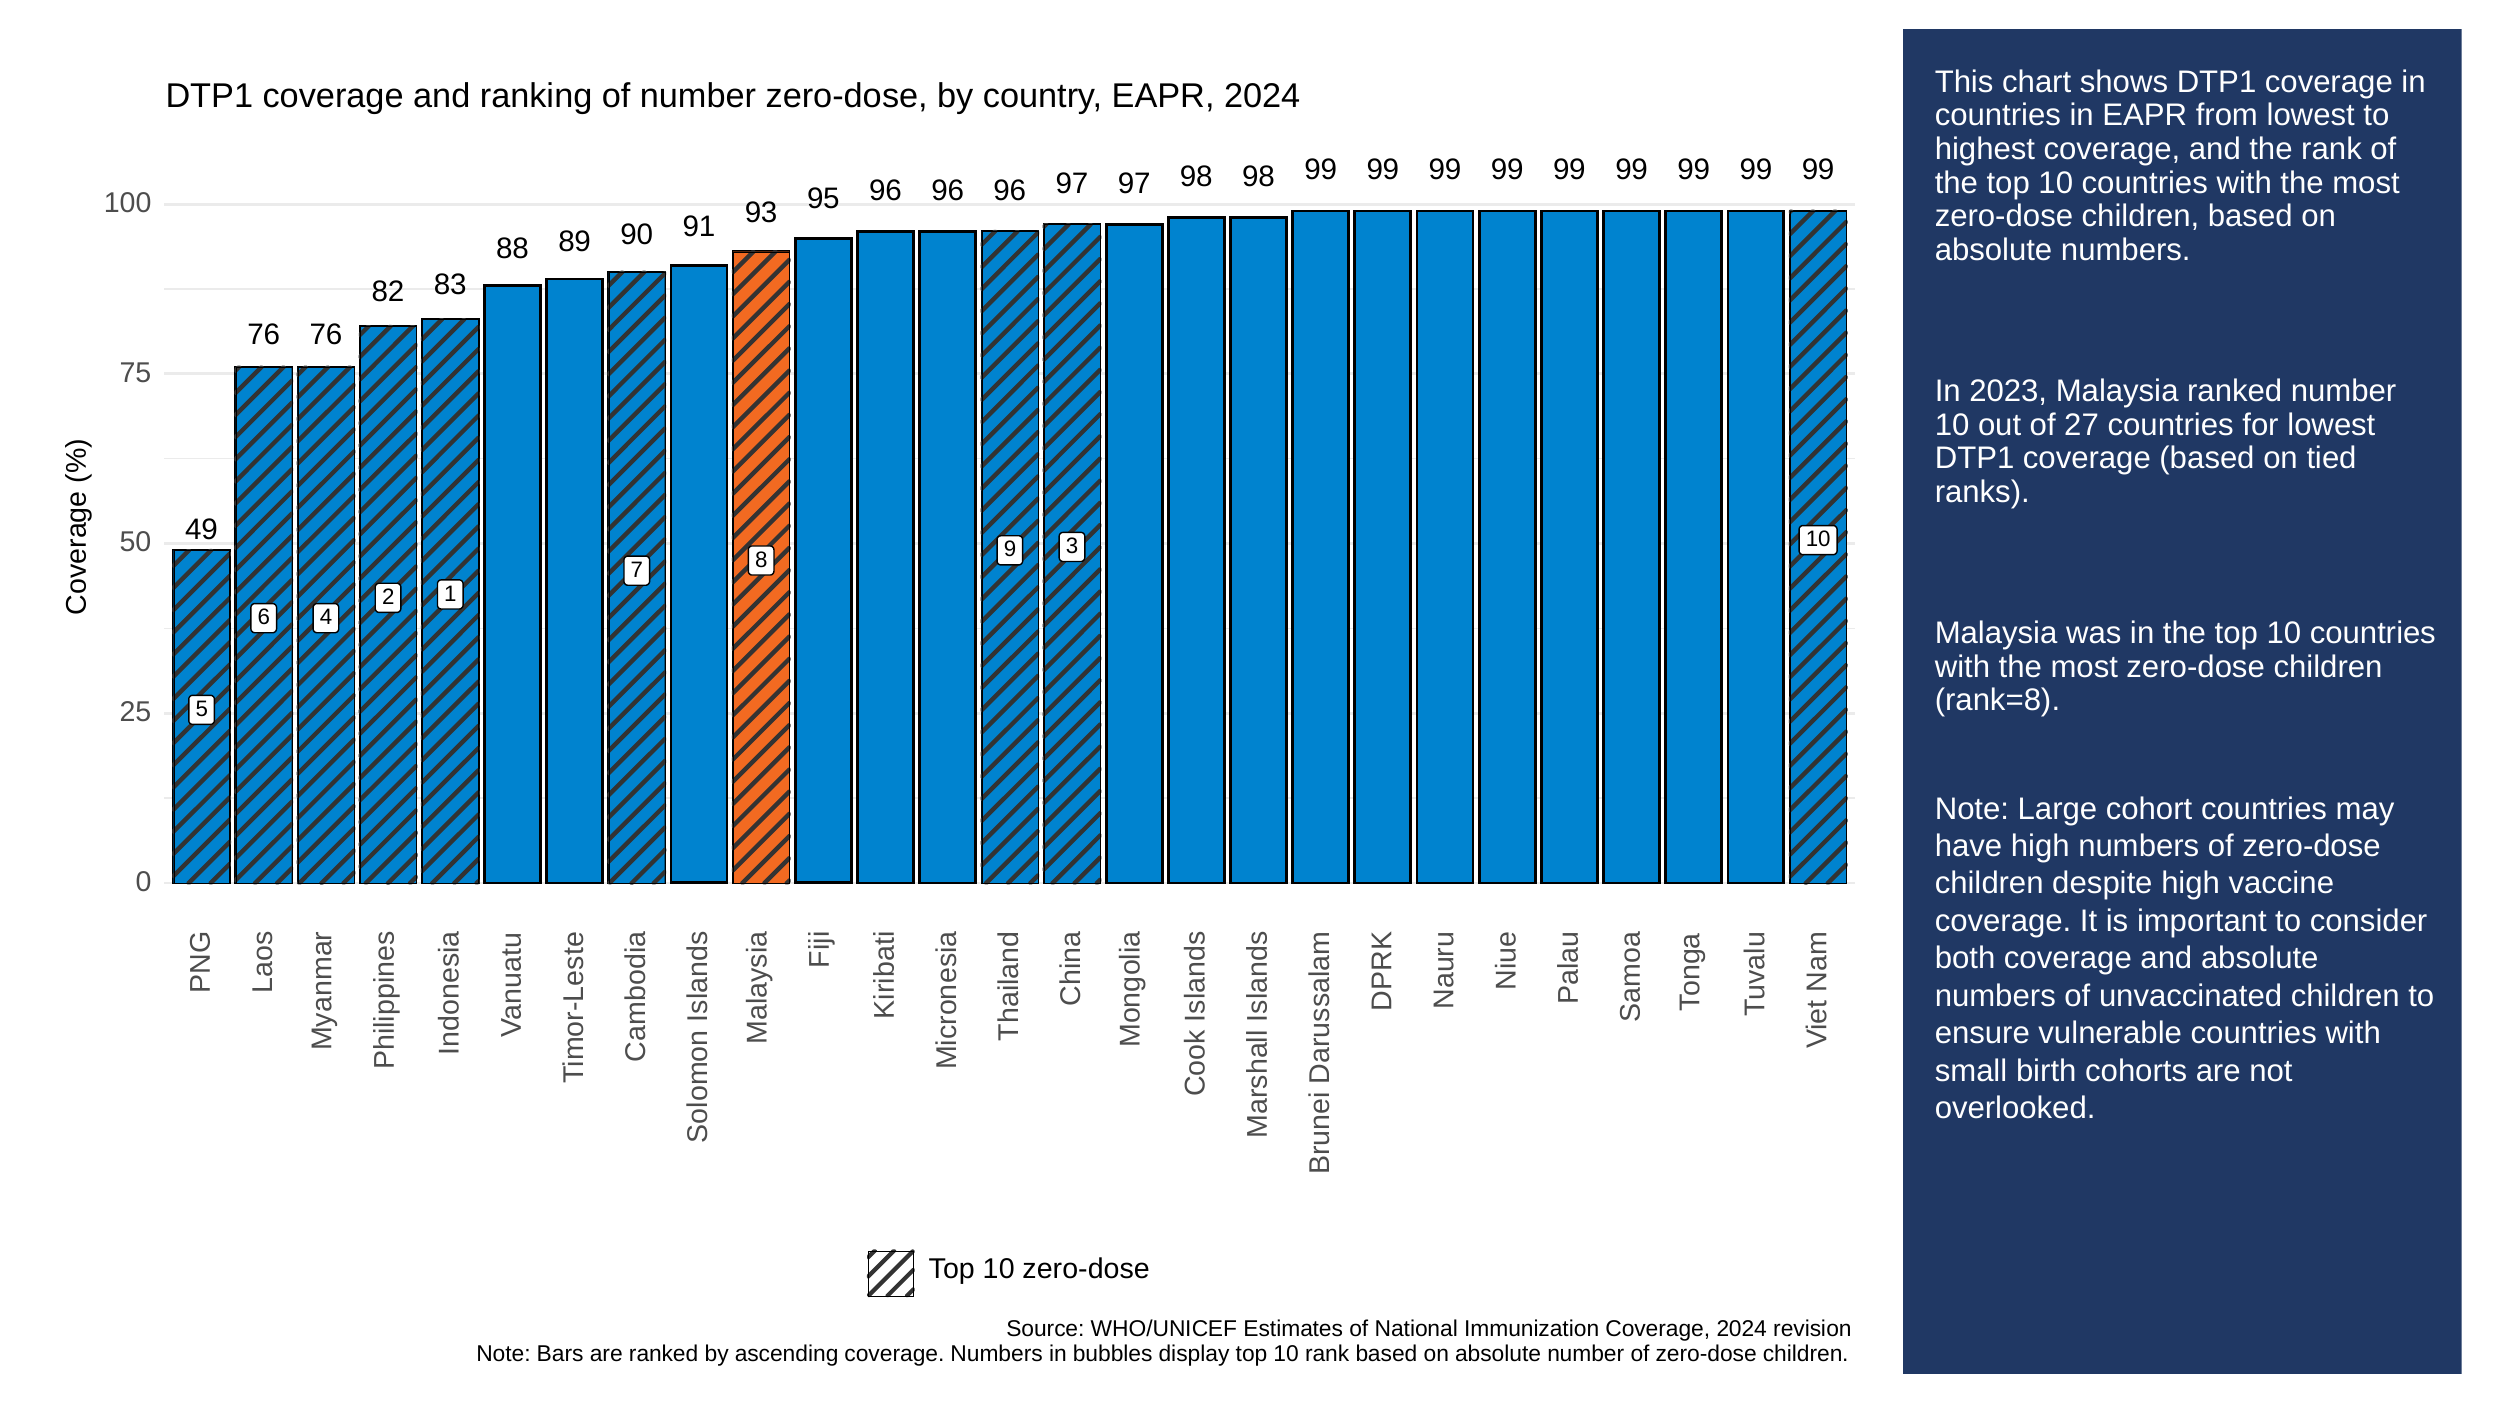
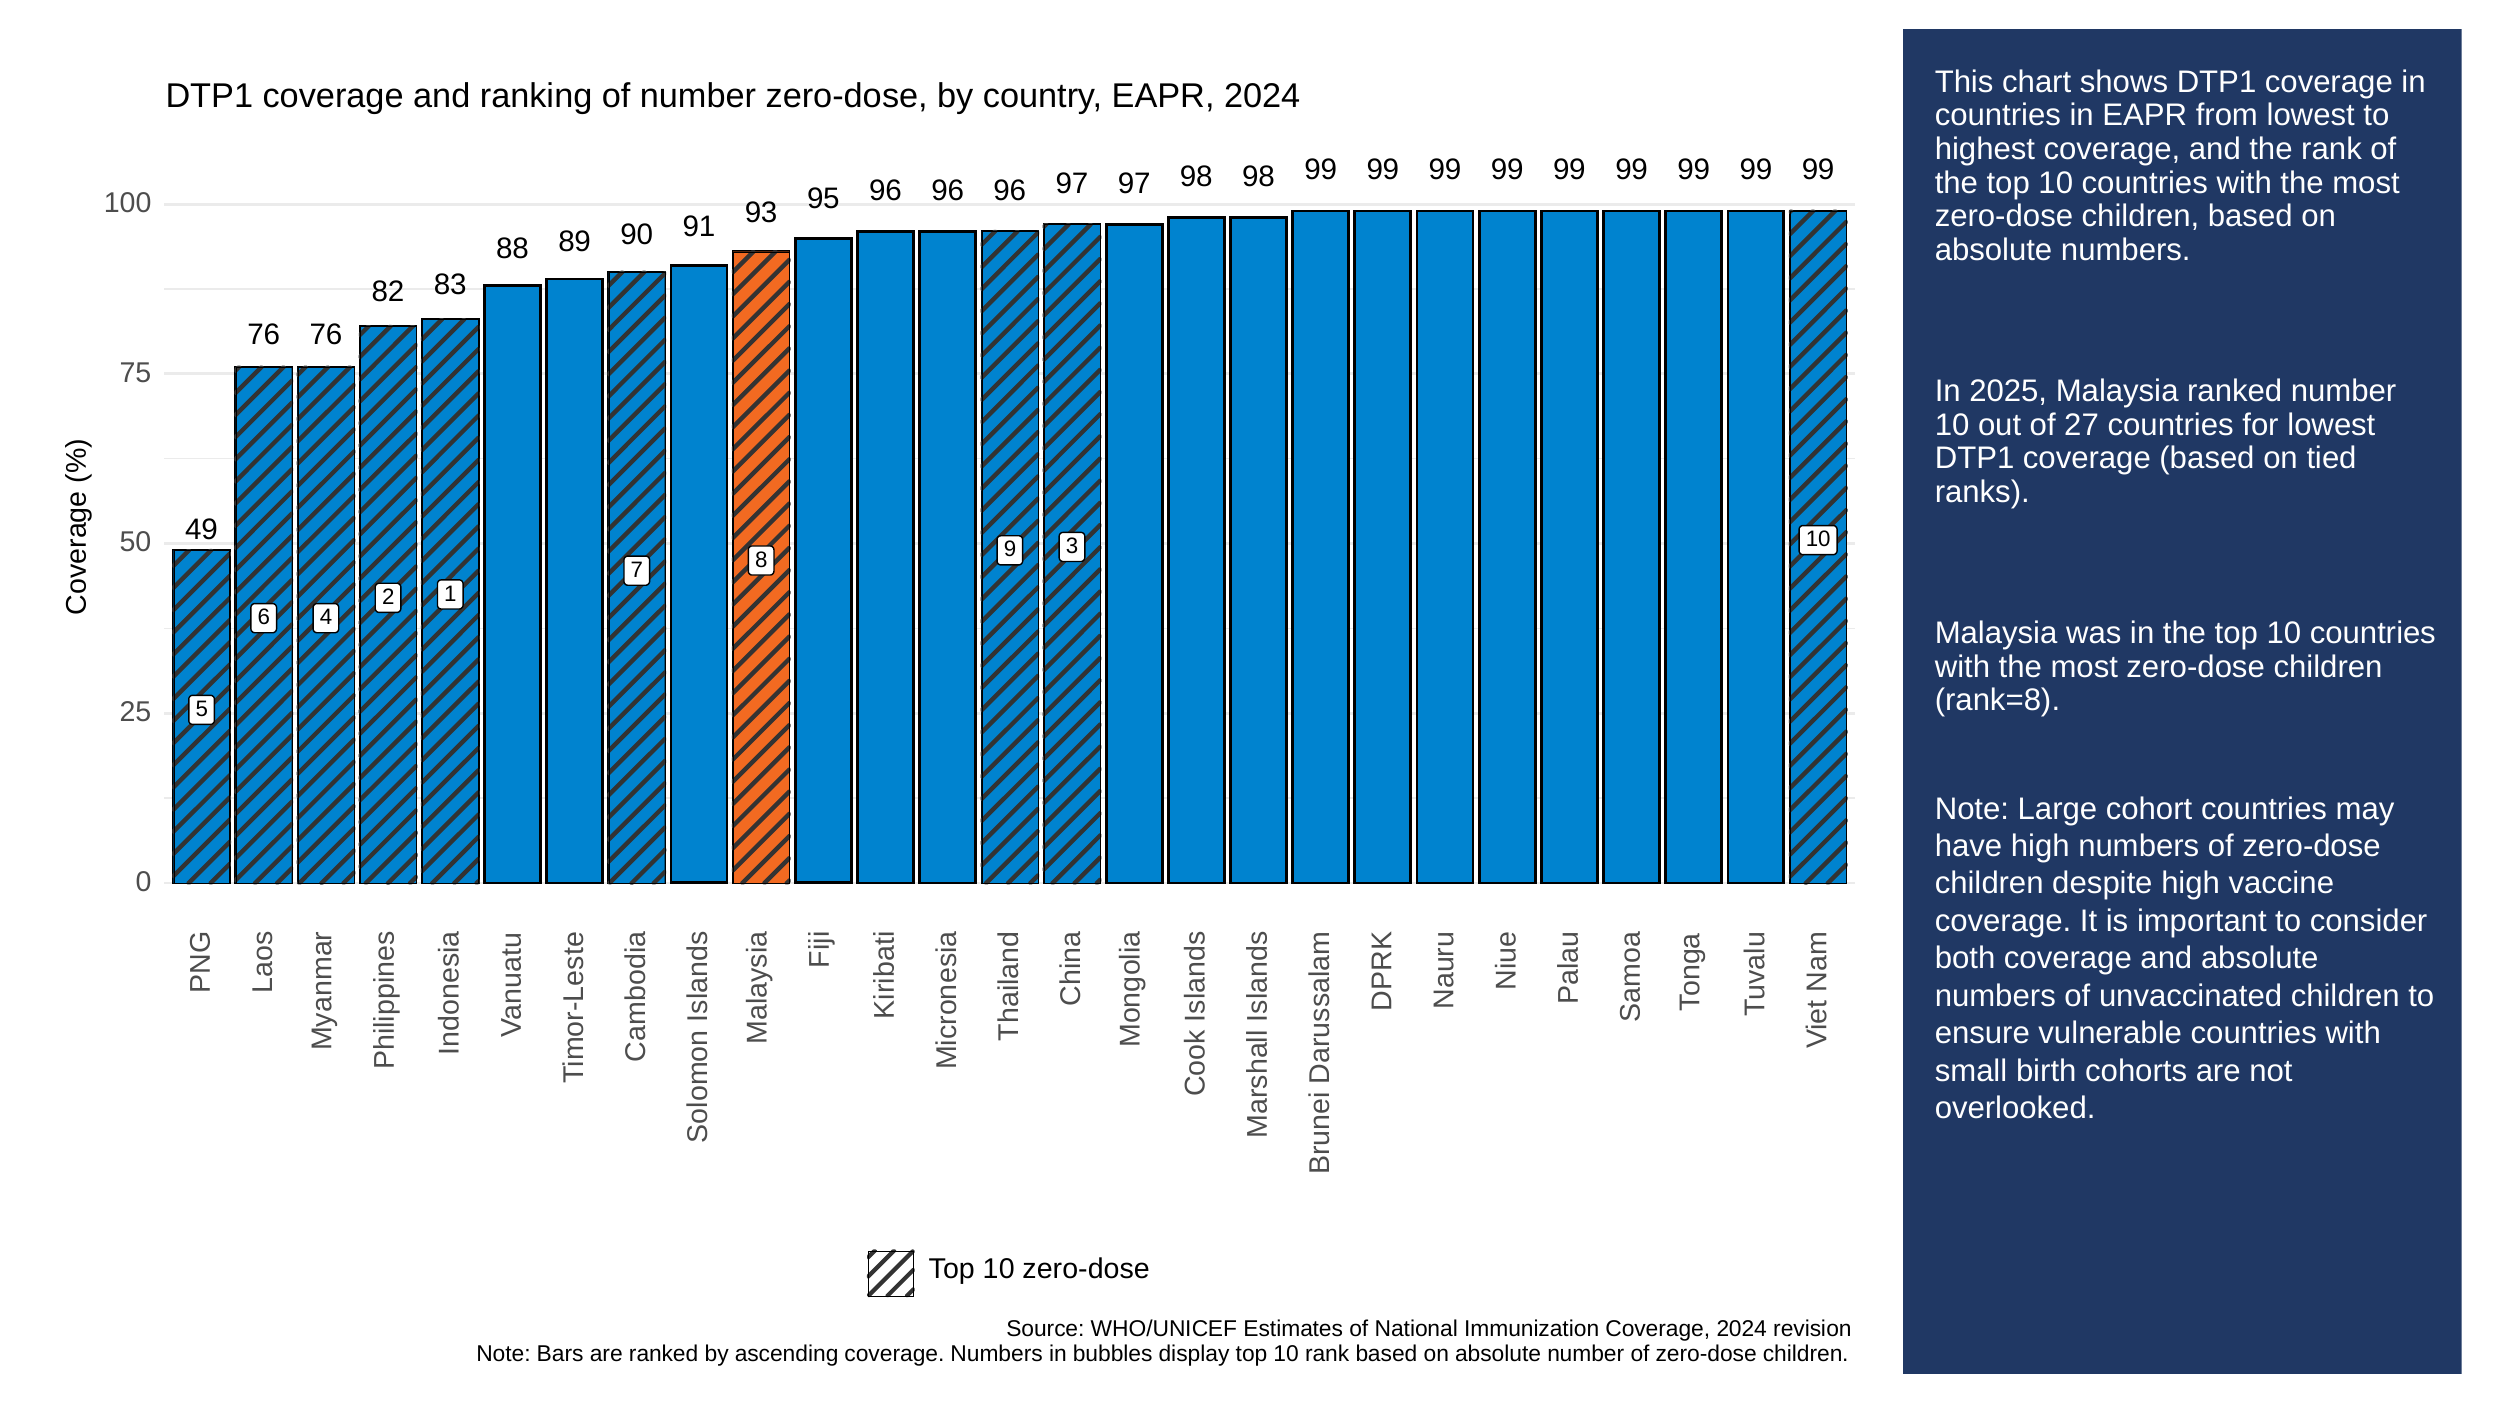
2023: 2023 -> 2025 (2008, 391)
